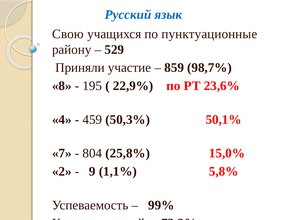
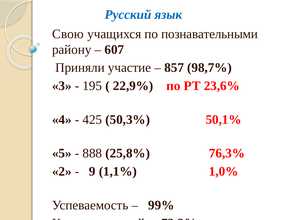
пунктуационные: пунктуационные -> познавательными (210, 34)
529: 529 -> 607 (114, 50)
859: 859 -> 857 (174, 68)
8: 8 -> 3 (62, 86)
459: 459 -> 425 (92, 120)
7: 7 -> 5 (62, 154)
804: 804 -> 888 (92, 154)
15,0%: 15,0% -> 76,3% (227, 154)
5,8%: 5,8% -> 1,0% (224, 172)
